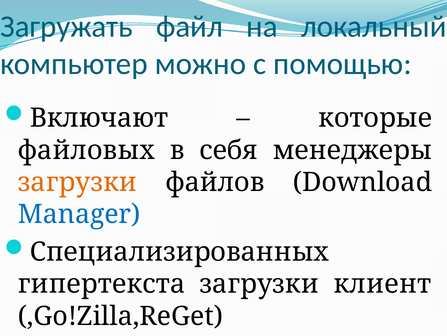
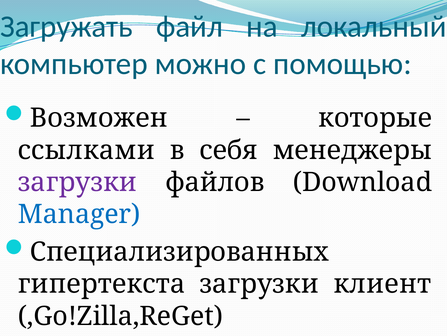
Включают: Включают -> Возможен (99, 118)
файловых: файловых -> ссылками (86, 150)
загрузки colour: orange -> purple (77, 182)
